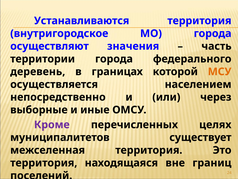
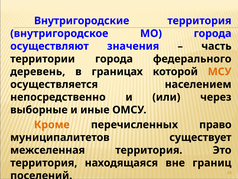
Устанавливаются: Устанавливаются -> Внутригородские (82, 21)
Кроме colour: purple -> orange (52, 124)
целях: целях -> право (215, 124)
